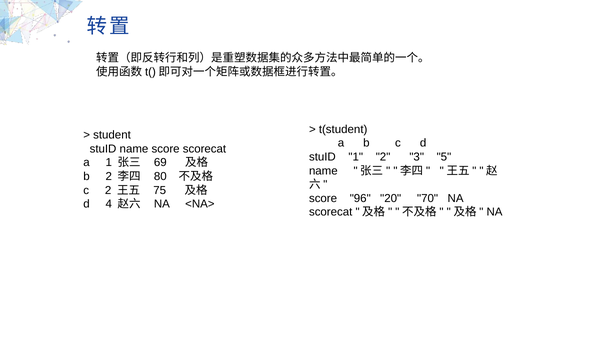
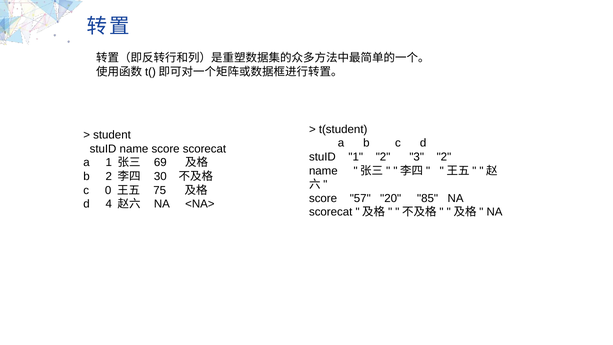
3 5: 5 -> 2 (444, 157)
80: 80 -> 30 (160, 176)
c 2: 2 -> 0 (108, 190)
96: 96 -> 57 (360, 198)
70: 70 -> 85 (428, 198)
